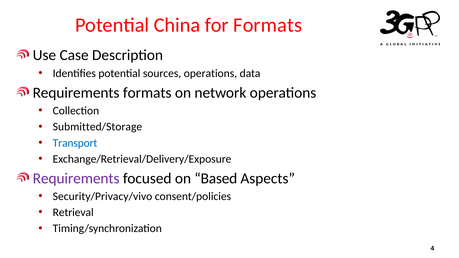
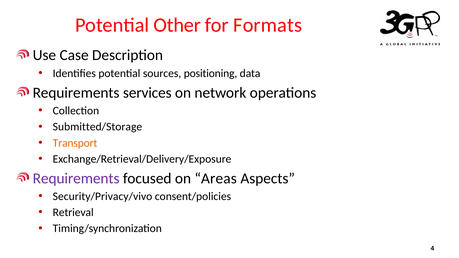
China: China -> Other (177, 25)
sources operations: operations -> positioning (211, 73)
Requirements formats: formats -> services (147, 93)
Transport colour: blue -> orange (75, 143)
Based: Based -> Areas (216, 178)
